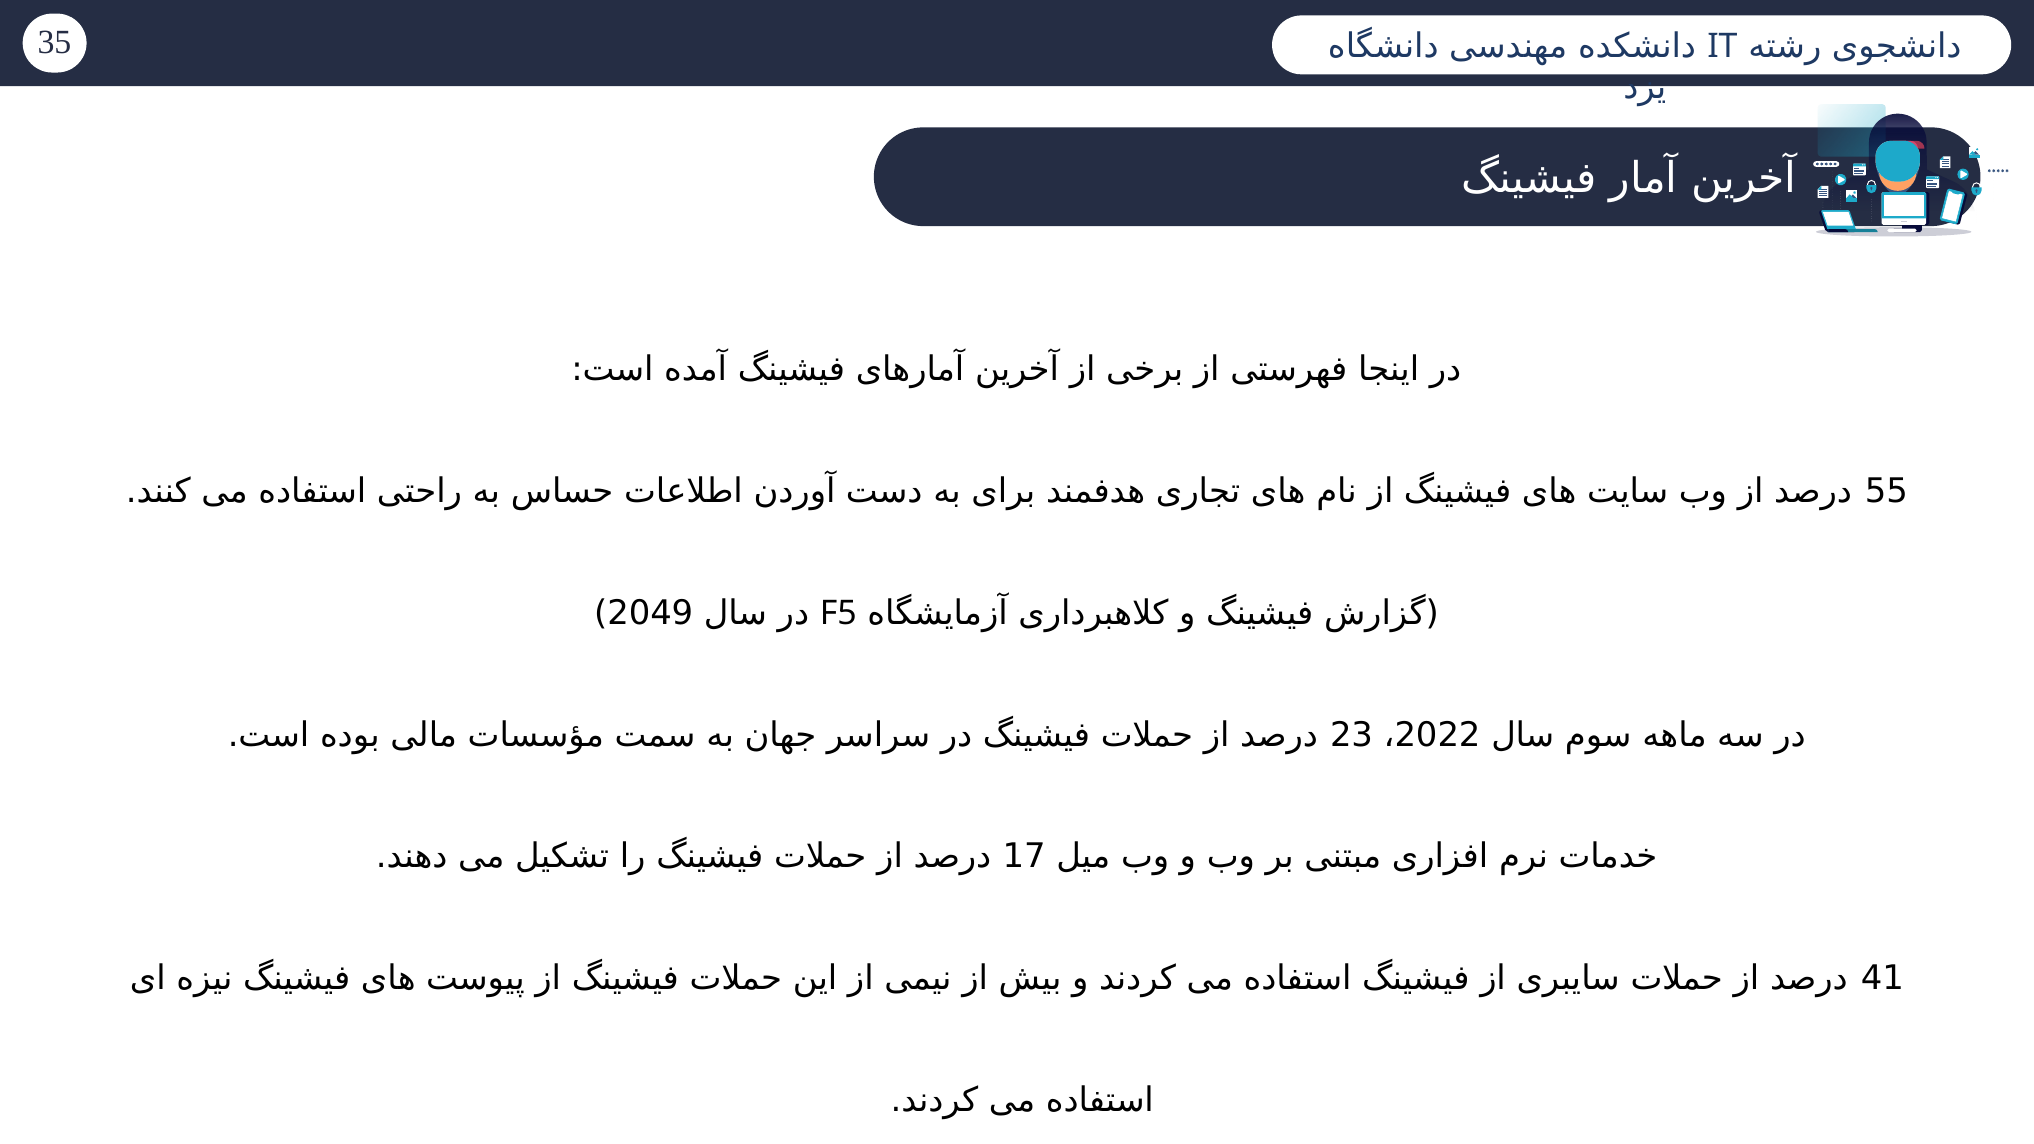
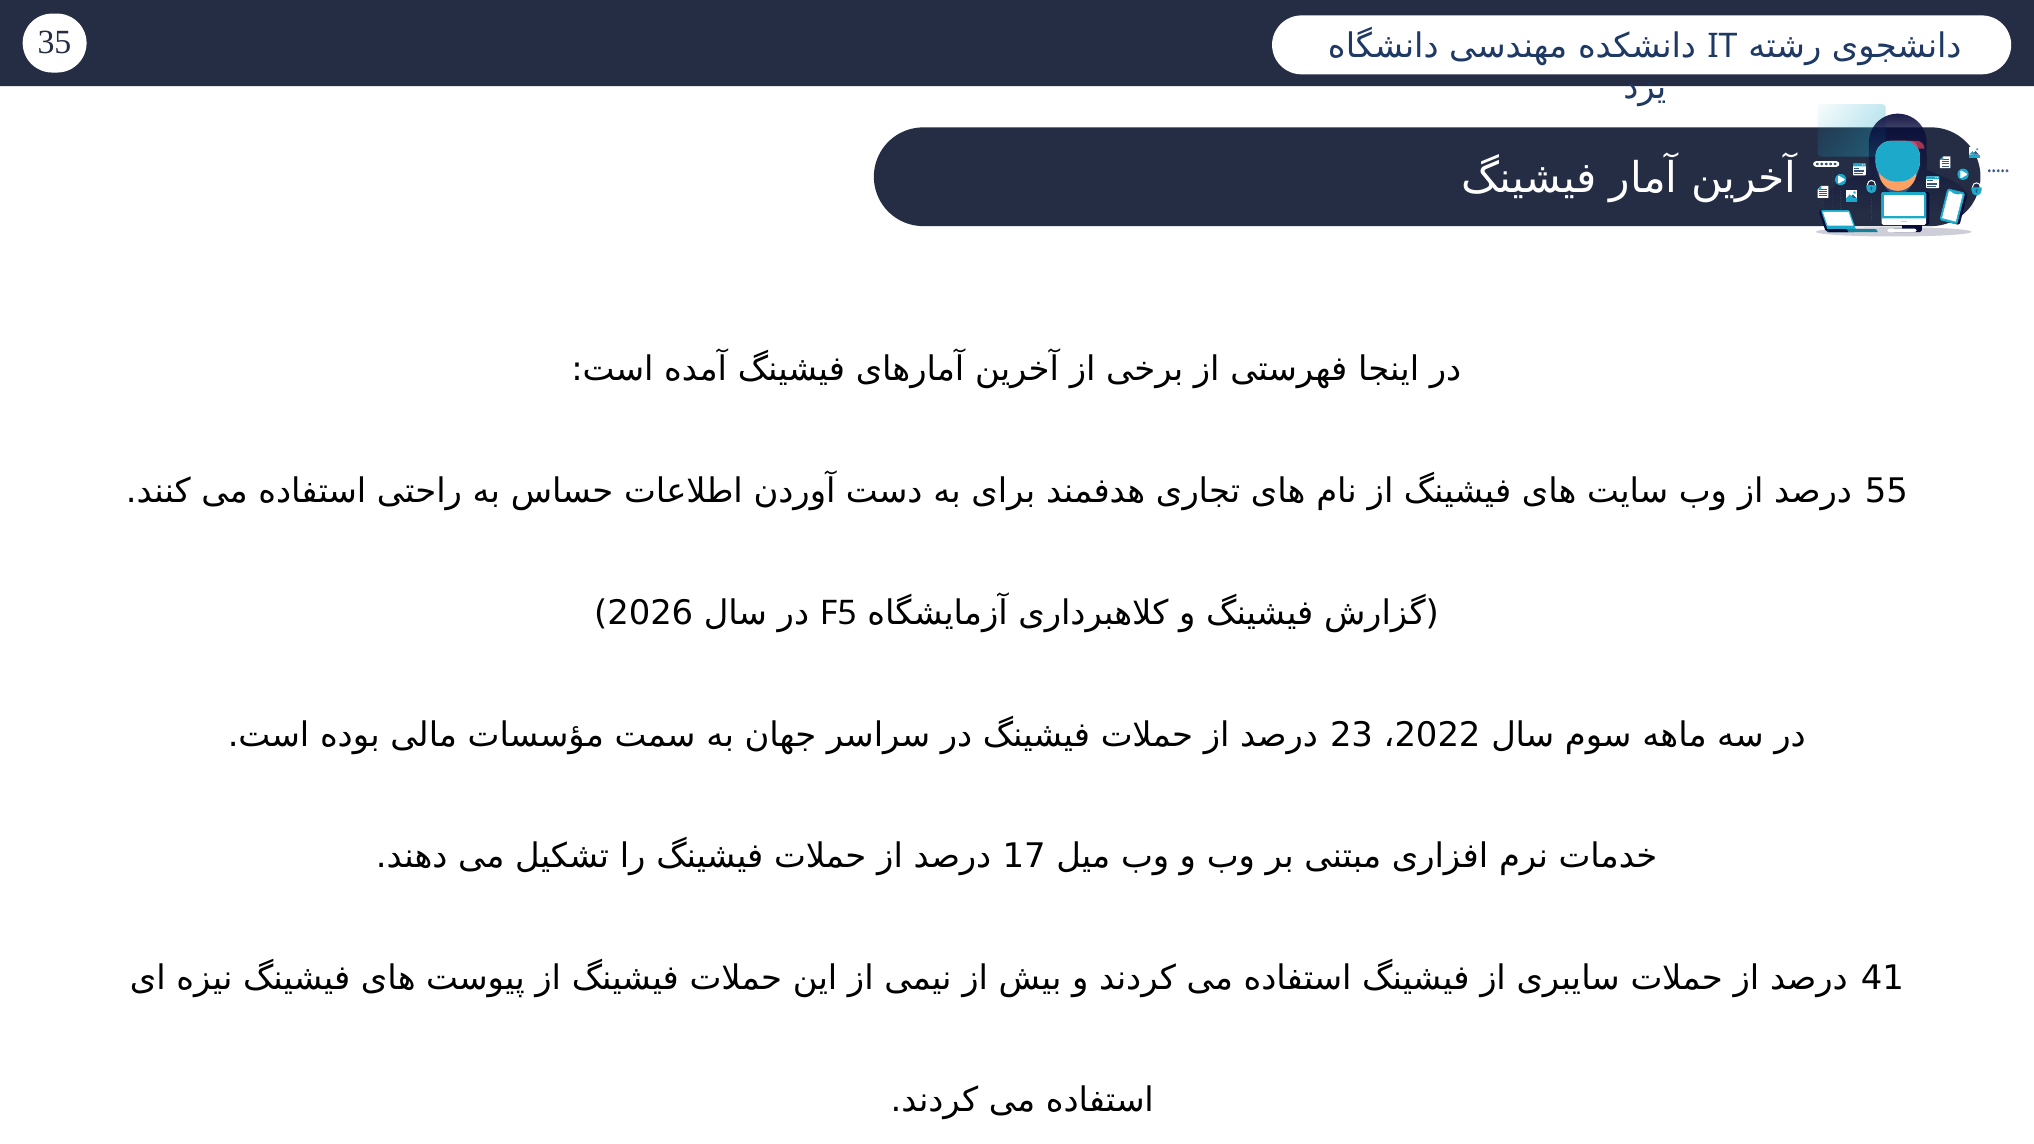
2049: 2049 -> 2026 (650, 613)
